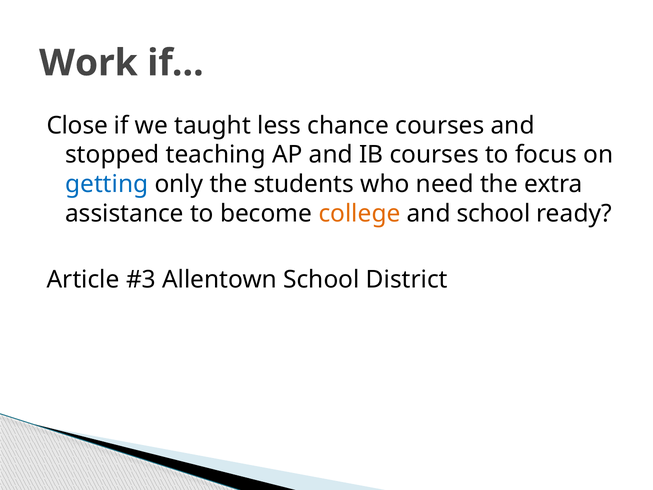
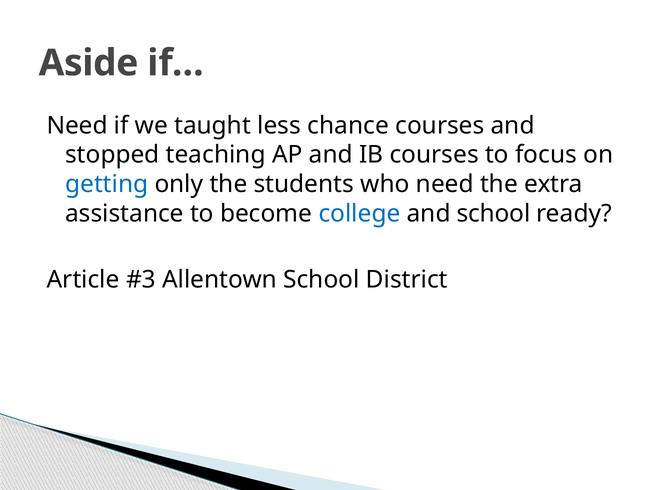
Work: Work -> Aside (89, 63)
Close: Close -> Need (77, 125)
college colour: orange -> blue (359, 214)
